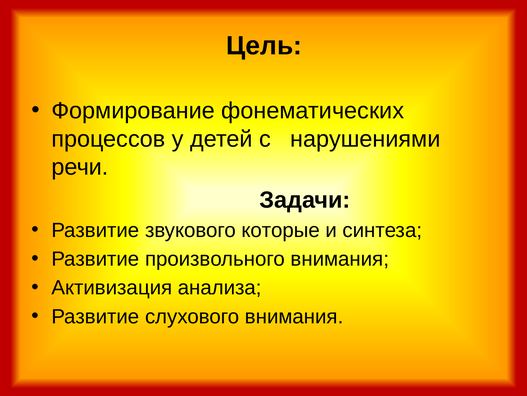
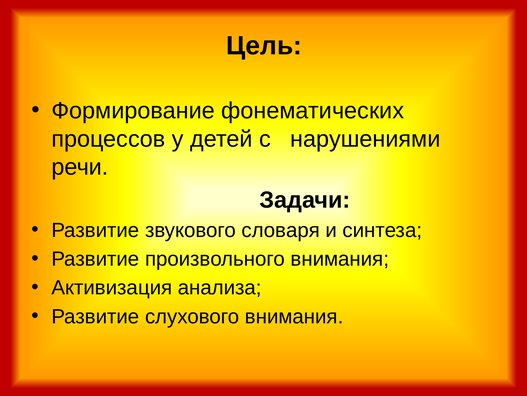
которые: которые -> словаря (281, 230)
